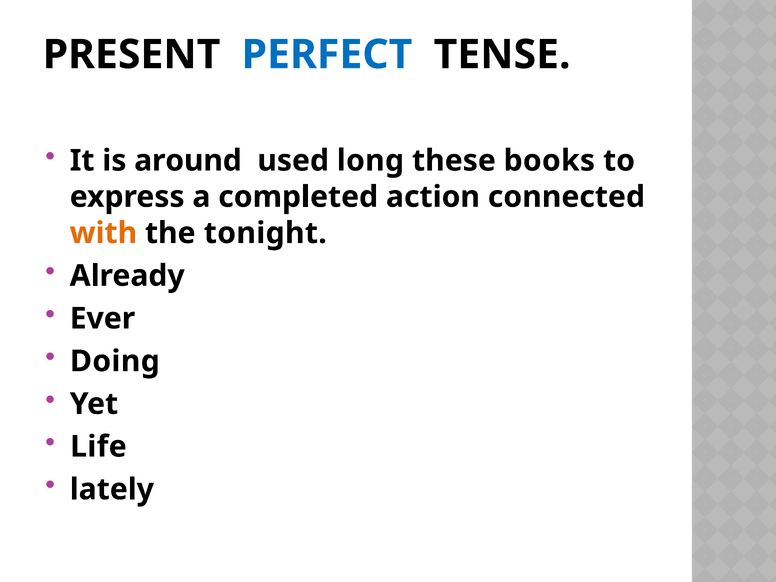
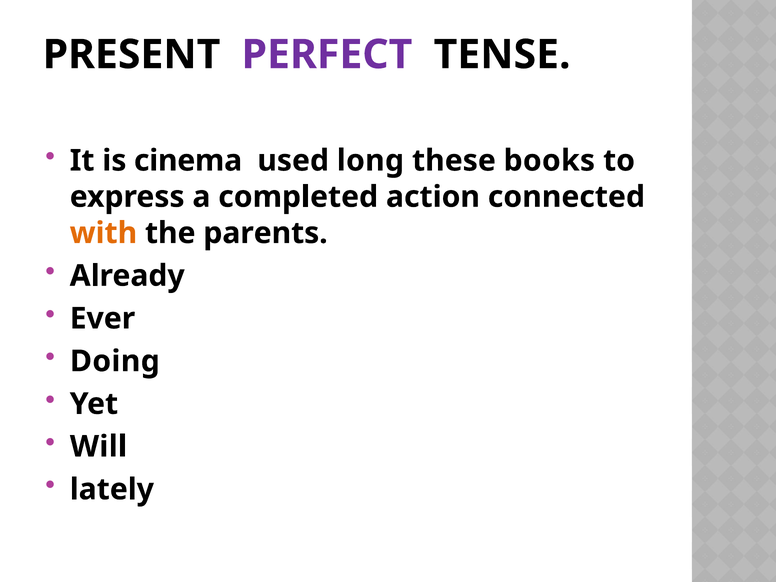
PERFECT colour: blue -> purple (327, 55)
around: around -> cinema (188, 161)
tonight: tonight -> parents (265, 233)
Life: Life -> Will (98, 447)
